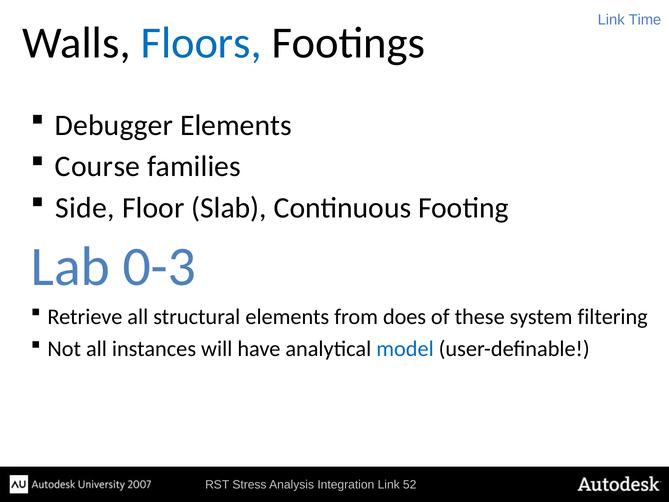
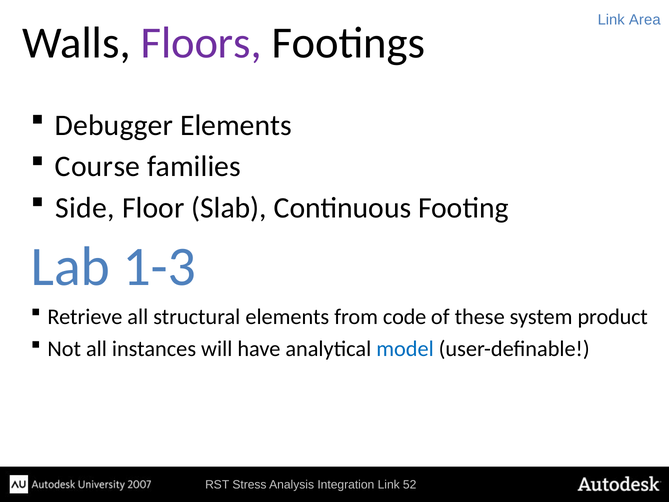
Time: Time -> Area (645, 20)
Floors colour: blue -> purple (201, 43)
0-3: 0-3 -> 1-3 (159, 267)
does: does -> code (405, 317)
filtering: filtering -> product (613, 317)
